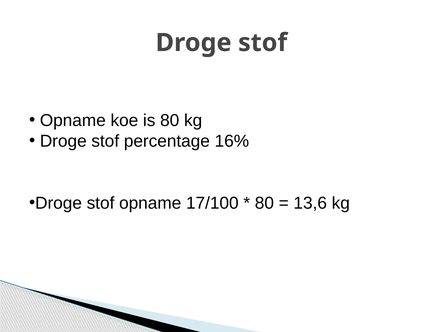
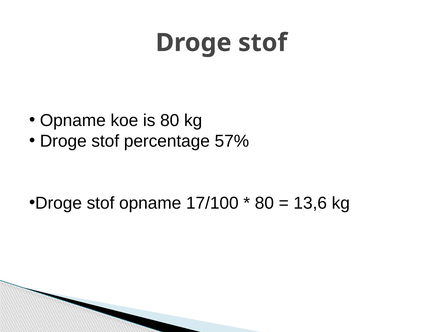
16%: 16% -> 57% (232, 141)
